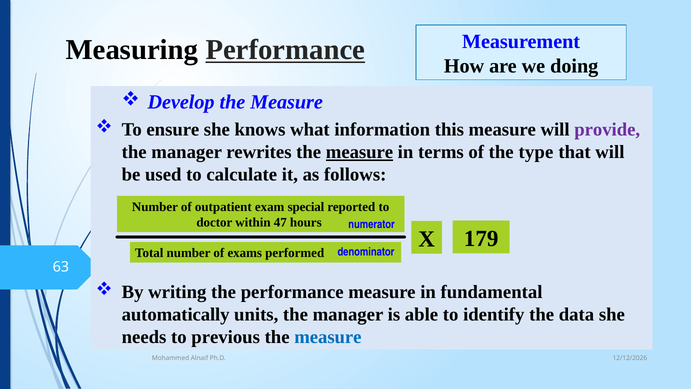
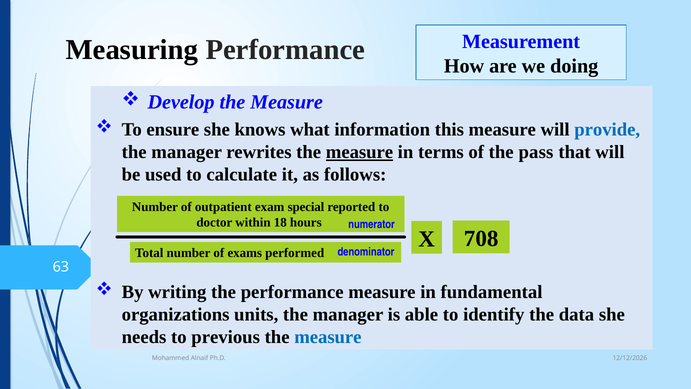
Performance underline: present -> none (285, 50)
provide colour: purple -> blue (607, 130)
type: type -> pass (536, 152)
47: 47 -> 18 (280, 222)
179: 179 -> 708 (481, 238)
automatically: automatically -> organizations (176, 314)
